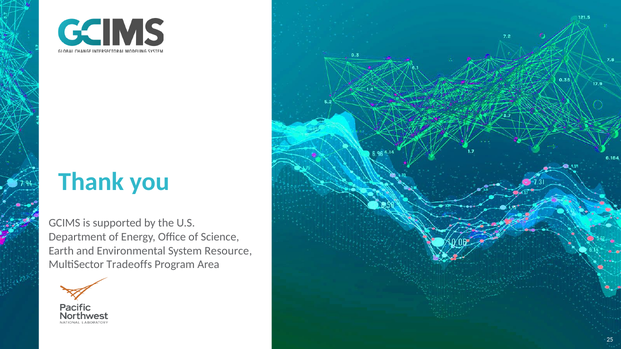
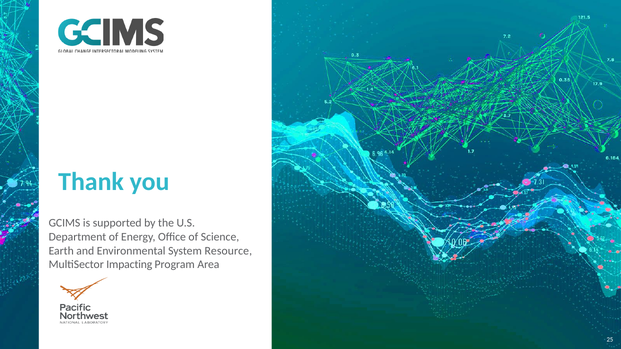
Tradeoffs: Tradeoffs -> Impacting (129, 265)
